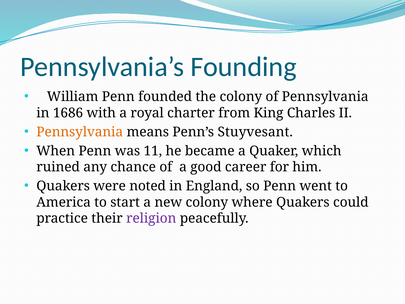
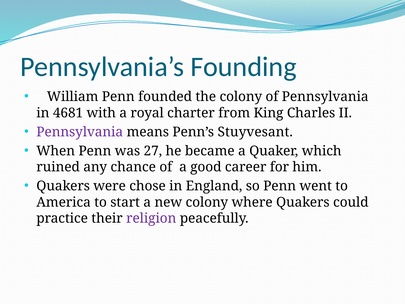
1686: 1686 -> 4681 (68, 113)
Pennsylvania colour: orange -> purple (80, 132)
11: 11 -> 27 (153, 151)
noted: noted -> chose (148, 186)
